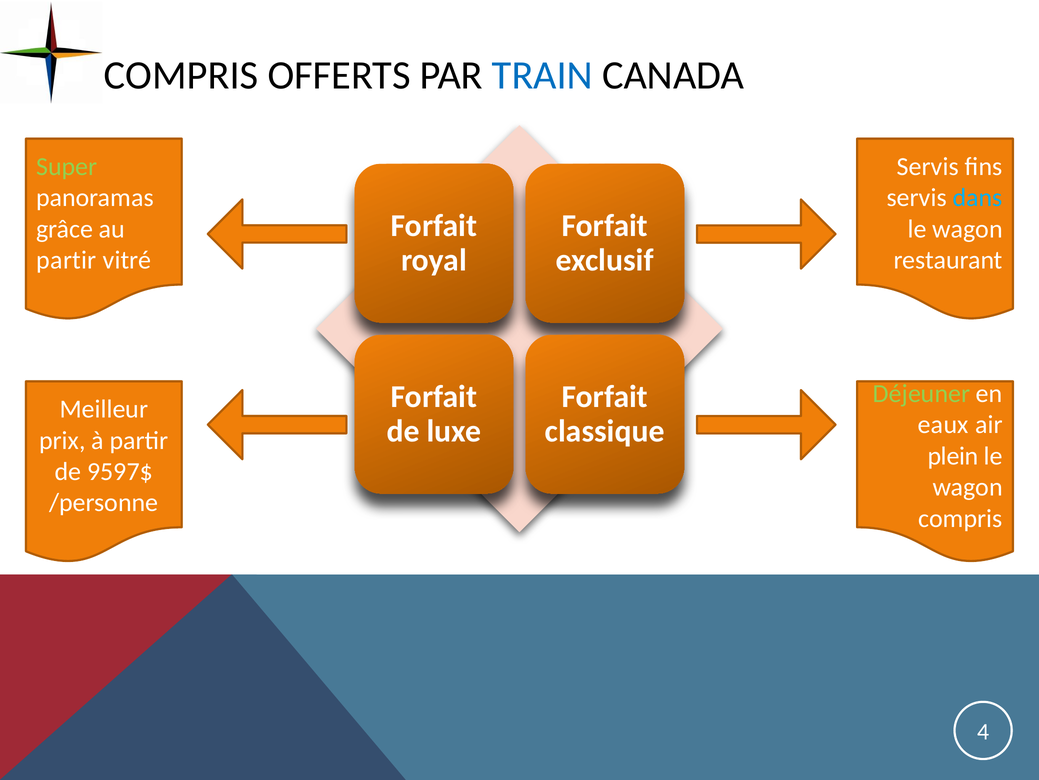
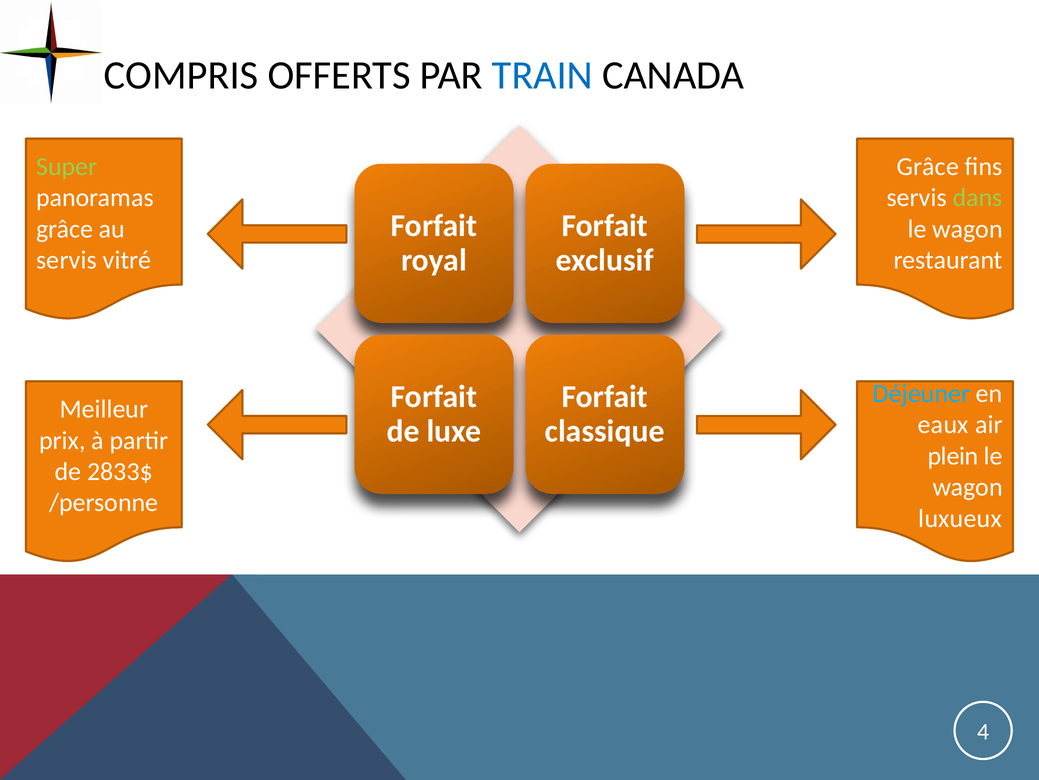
Servis: Servis -> Grâce (928, 167)
dans colour: light blue -> light green (978, 198)
partir: partir -> servis (67, 260)
Déjeuner colour: light green -> light blue (922, 393)
9597$: 9597$ -> 2833$ (120, 471)
compris: compris -> luxueux (960, 518)
